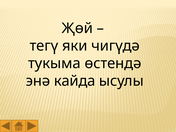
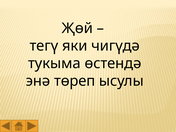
кайда: кайда -> төреп (75, 81)
